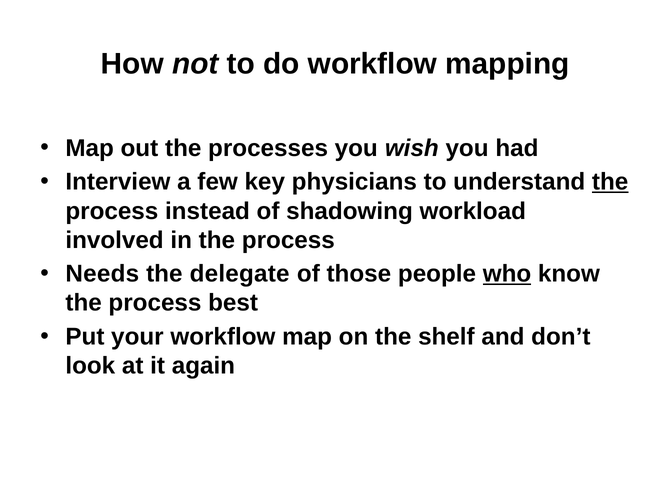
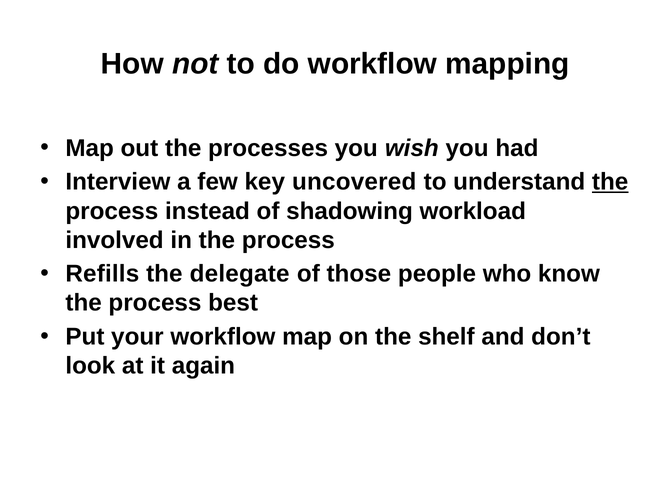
physicians: physicians -> uncovered (354, 182)
Needs: Needs -> Refills (102, 274)
who underline: present -> none (507, 274)
